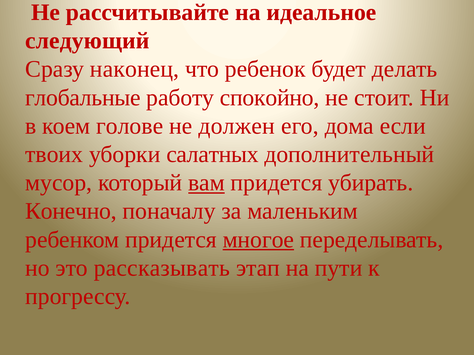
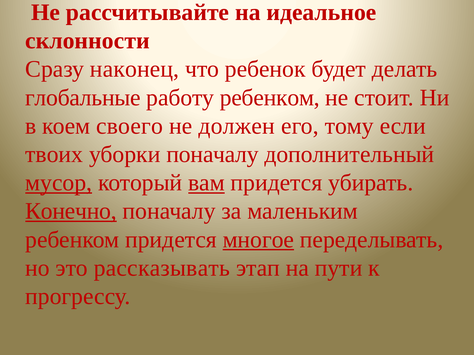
следующий: следующий -> склонности (87, 41)
работу спокойно: спокойно -> ребенком (270, 98)
голове: голове -> своего (130, 126)
дома: дома -> тому (349, 126)
уборки салатных: салатных -> поначалу (213, 155)
мусор underline: none -> present (59, 183)
Конечно underline: none -> present (71, 211)
